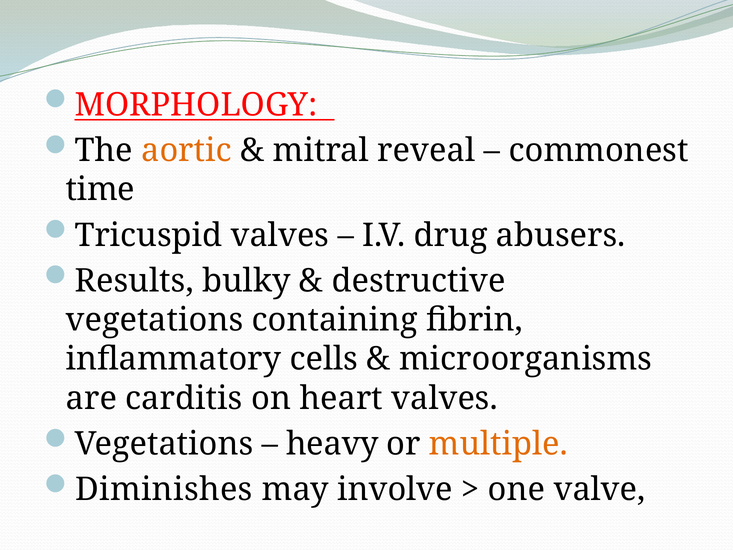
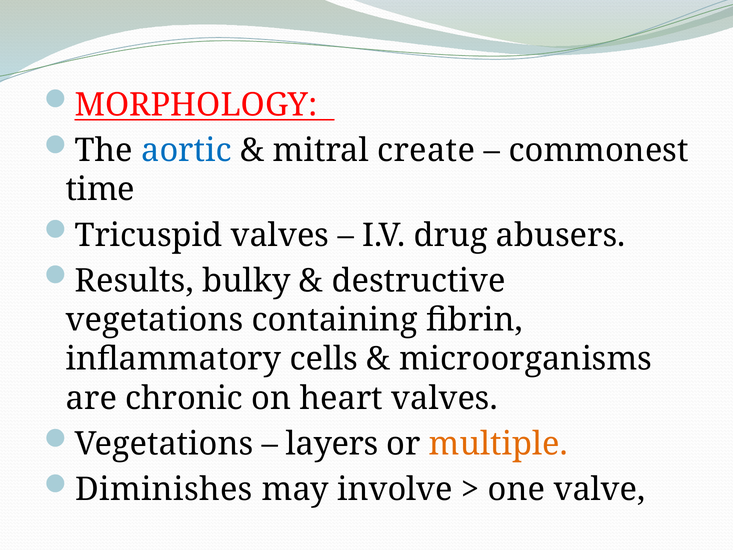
aortic colour: orange -> blue (187, 150)
reveal: reveal -> create (426, 150)
carditis: carditis -> chronic (184, 398)
heavy: heavy -> layers (332, 444)
